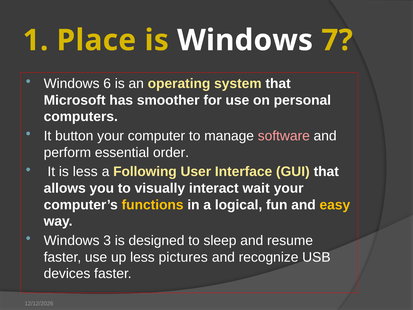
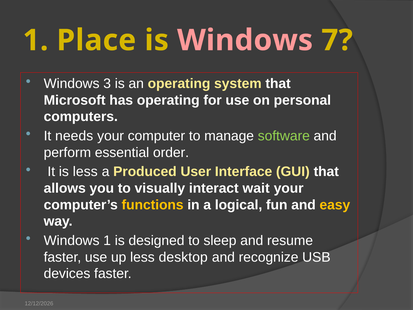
Windows colour: white -> pink (245, 40)
6: 6 -> 3 (107, 84)
has smoother: smoother -> operating (168, 100)
button: button -> needs (74, 136)
software colour: pink -> light green (284, 136)
Following: Following -> Produced (145, 172)
Windows 3: 3 -> 1 (107, 240)
pictures: pictures -> desktop (183, 257)
